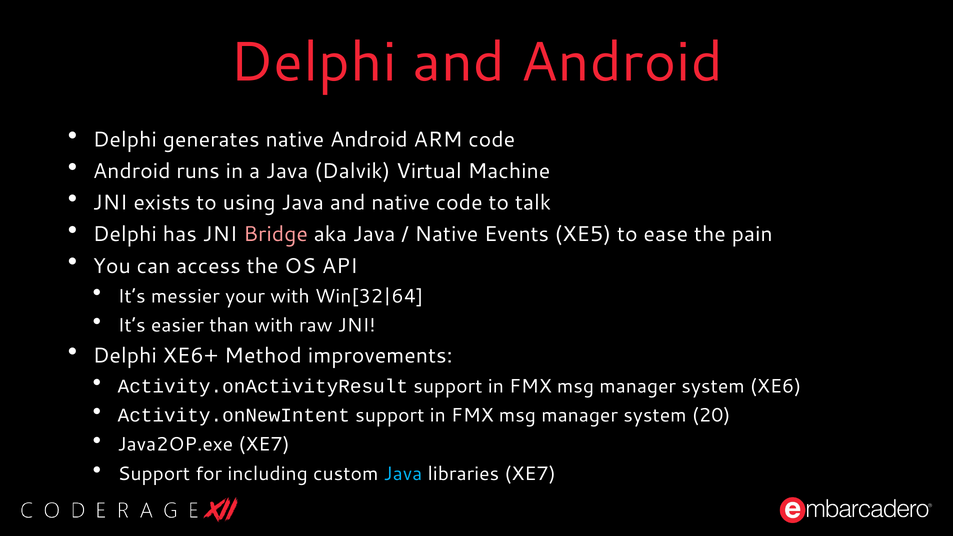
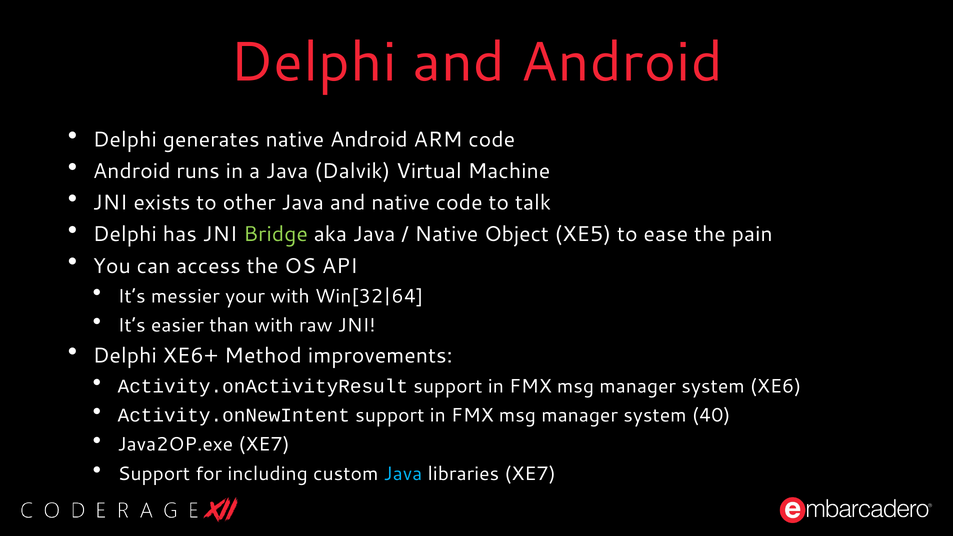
using: using -> other (249, 203)
Bridge colour: pink -> light green (276, 234)
Events: Events -> Object (517, 234)
20: 20 -> 40 (711, 415)
